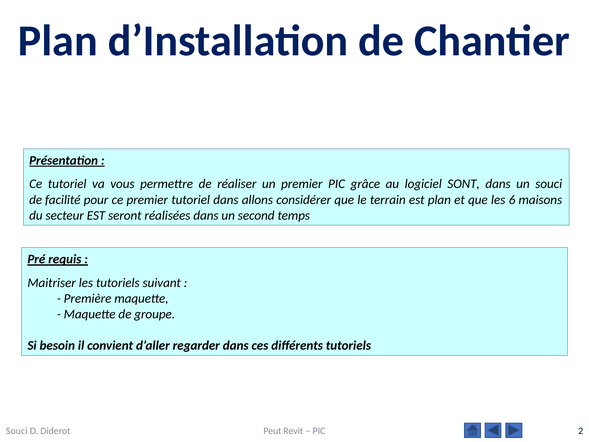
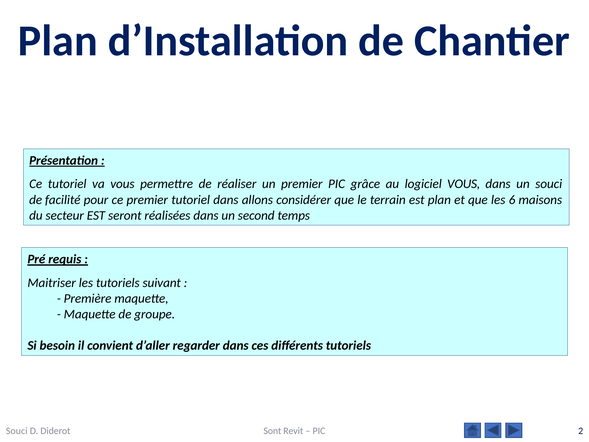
logiciel SONT: SONT -> VOUS (464, 184)
Peut: Peut -> Sont (272, 431)
